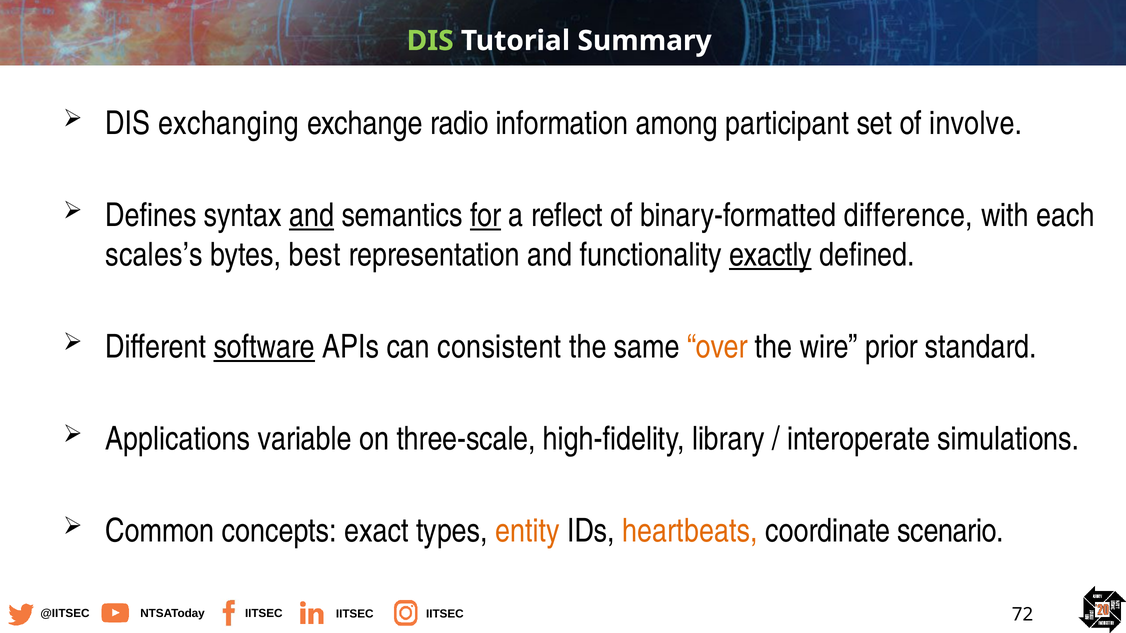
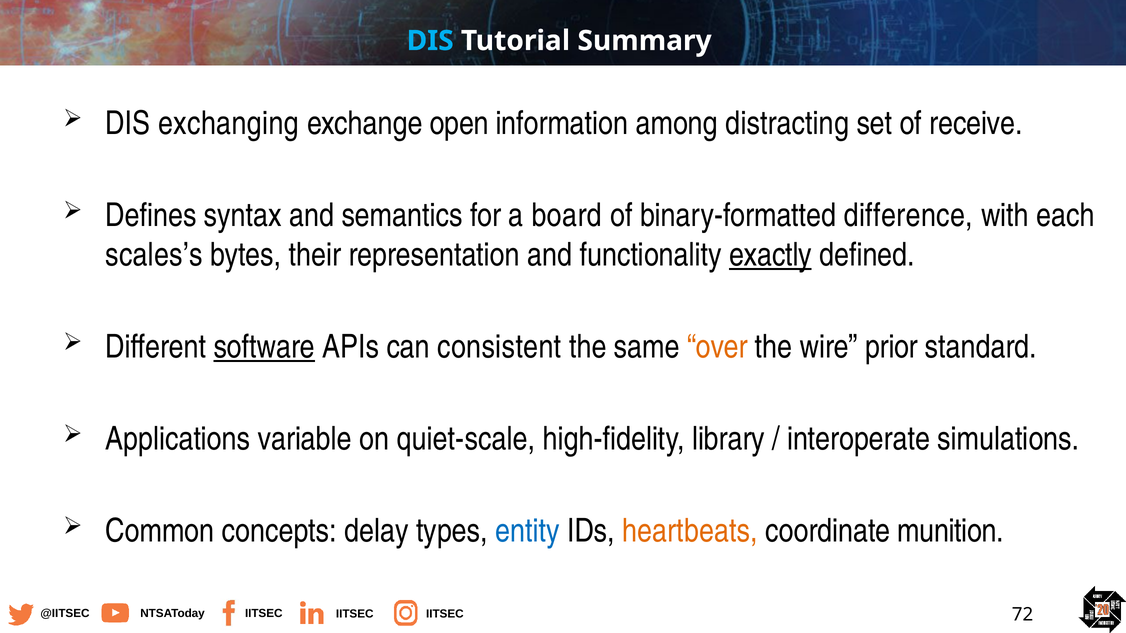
DIS colour: light green -> light blue (430, 41)
radio: radio -> open (459, 124)
participant: participant -> distracting (787, 124)
involve: involve -> receive (976, 124)
and underline: present -> none (312, 216)
for underline: present -> none (486, 216)
reflect: reflect -> board (567, 216)
best: best -> their (315, 255)
three-scale: three-scale -> quiet-scale (466, 439)
exact: exact -> delay (376, 531)
entity colour: orange -> blue (527, 531)
scenario: scenario -> munition (951, 531)
